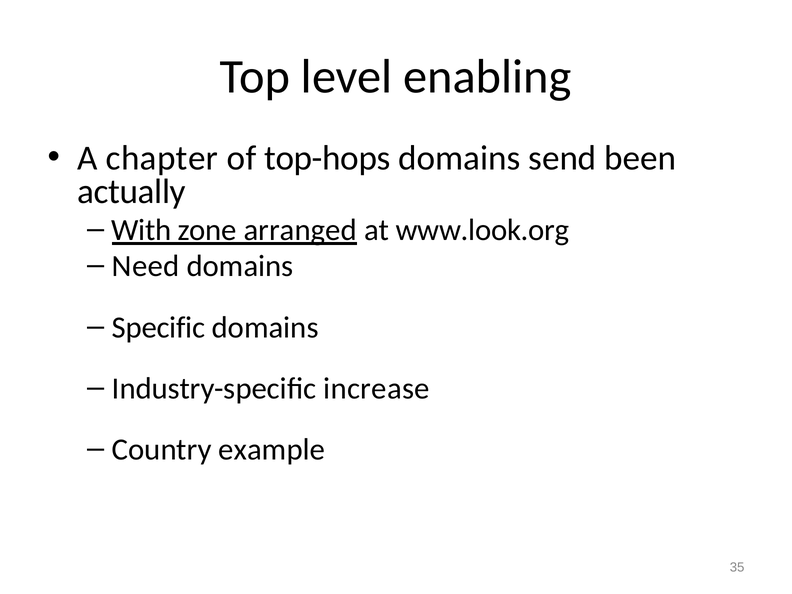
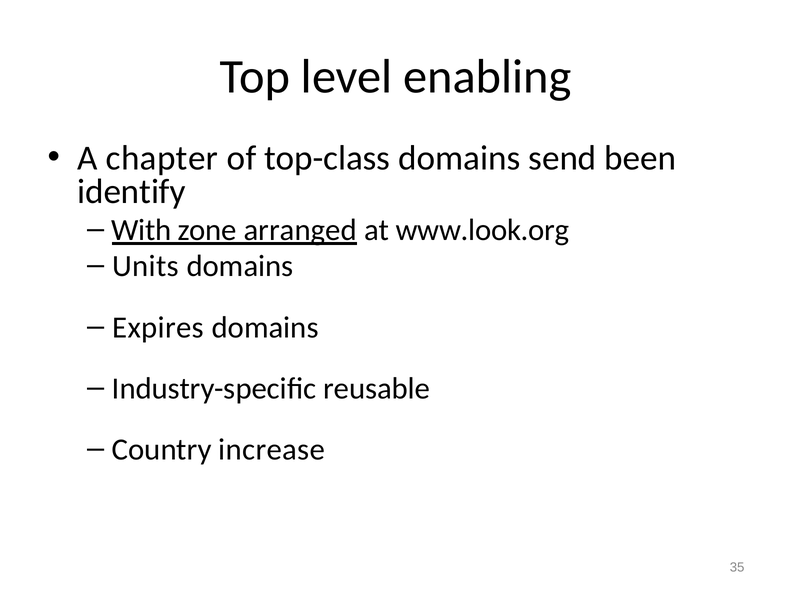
top-hops: top-hops -> top-class (327, 158)
actually: actually -> identify (131, 192)
Need: Need -> Units (146, 266)
Specific: Specific -> Expires (158, 327)
increase: increase -> reusable (377, 389)
example: example -> increase (272, 450)
